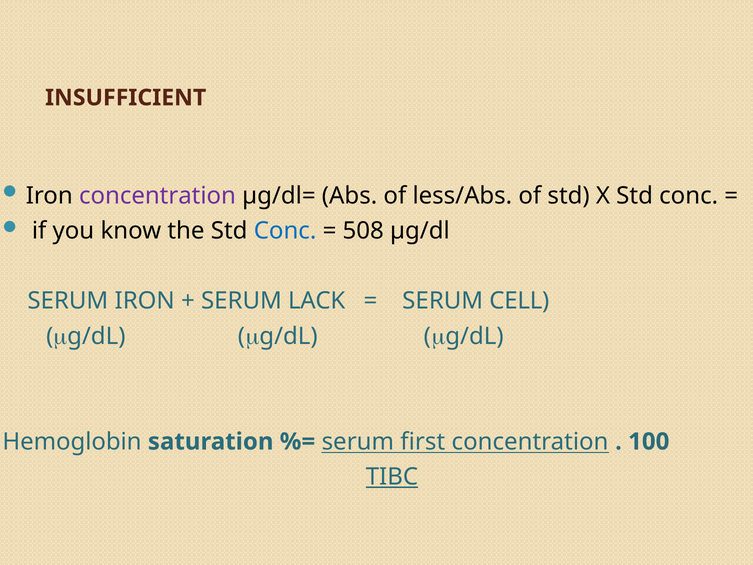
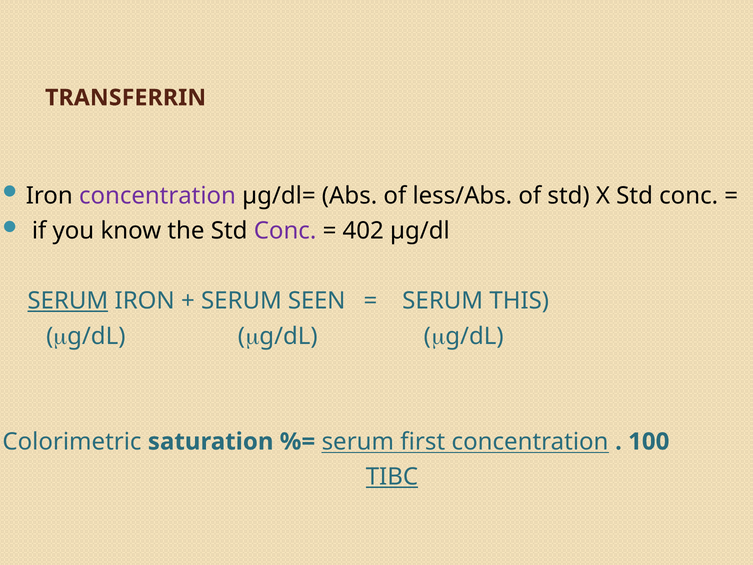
INSUFFICIENT: INSUFFICIENT -> TRANSFERRIN (126, 98)
Conc colour: blue -> purple (285, 231)
508: 508 -> 402 (363, 231)
SERUM underline: none -> present (68, 301)
LACK: LACK -> SEEN (317, 301)
CELL: CELL -> THIS (519, 301)
Hemoglobin: Hemoglobin -> Colorimetric (72, 441)
